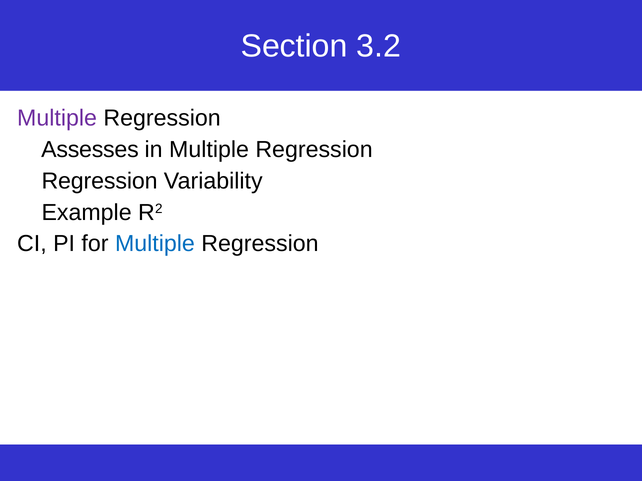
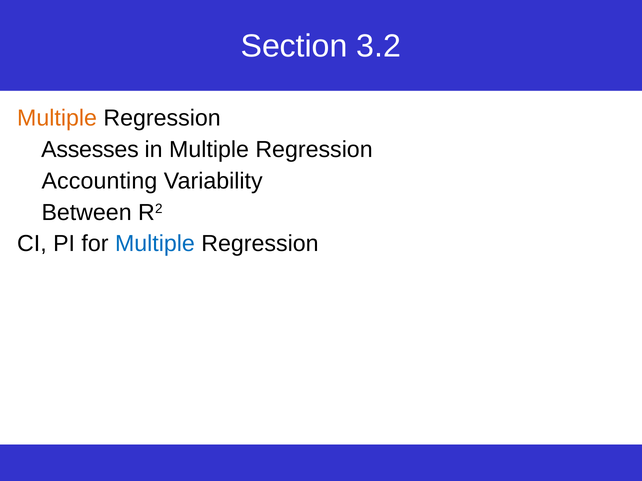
Multiple colour: purple -> orange (57, 118)
Regression: Regression -> Accounting (99, 181)
Example: Example -> Between (87, 213)
